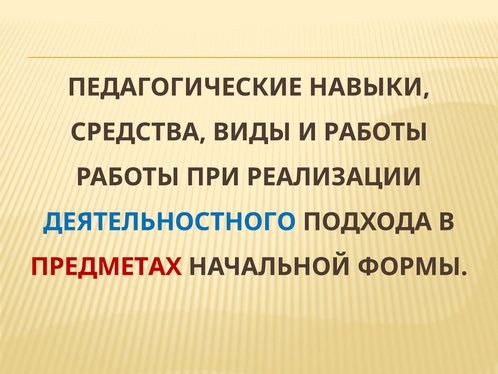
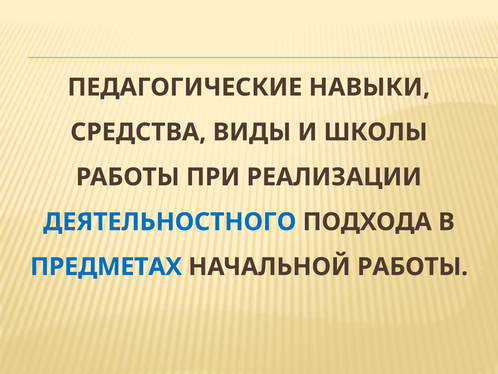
И РАБОТЫ: РАБОТЫ -> ШКОЛЫ (376, 132)
ПРЕДМЕТАХ colour: red -> blue (106, 266)
НАЧАЛЬНОЙ ФОРМЫ: ФОРМЫ -> РАБОТЫ (413, 266)
